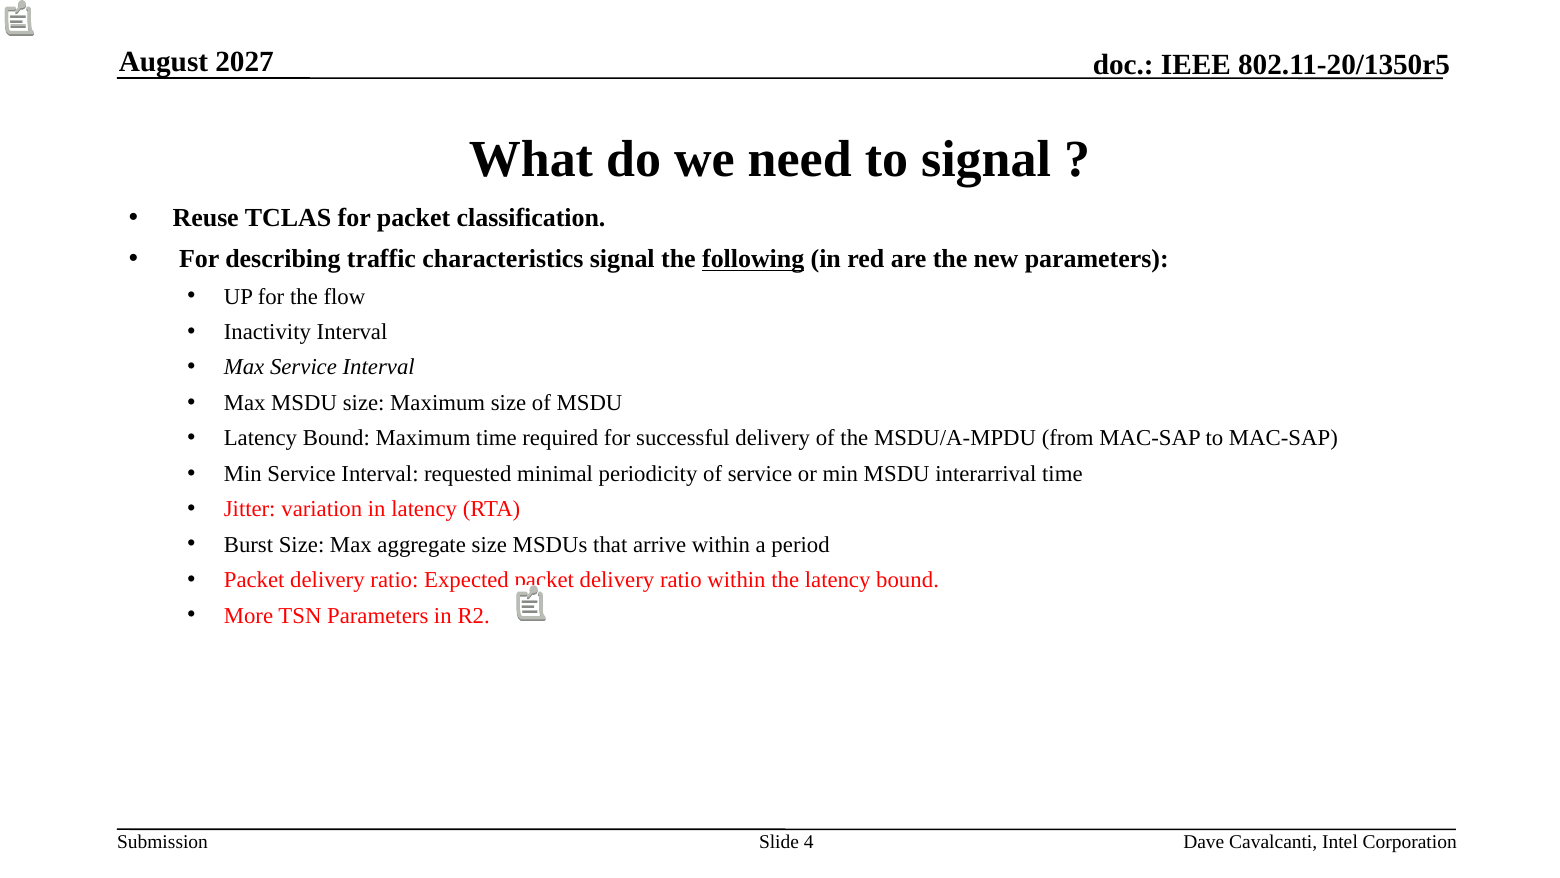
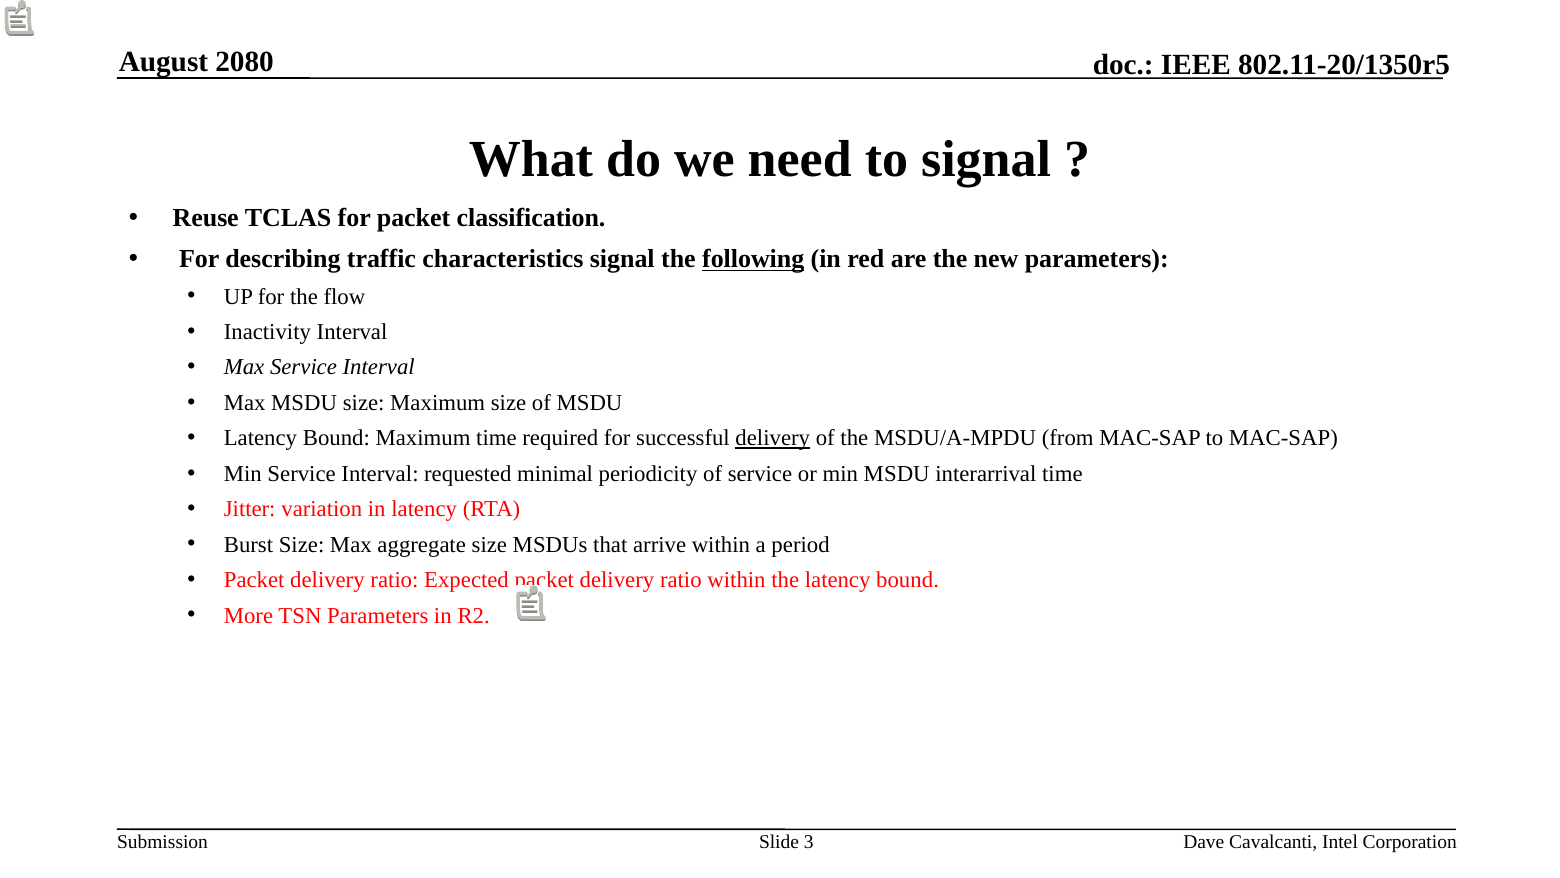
2027: 2027 -> 2080 (245, 62)
delivery underline: none -> present (773, 438)
4: 4 -> 3 (809, 842)
